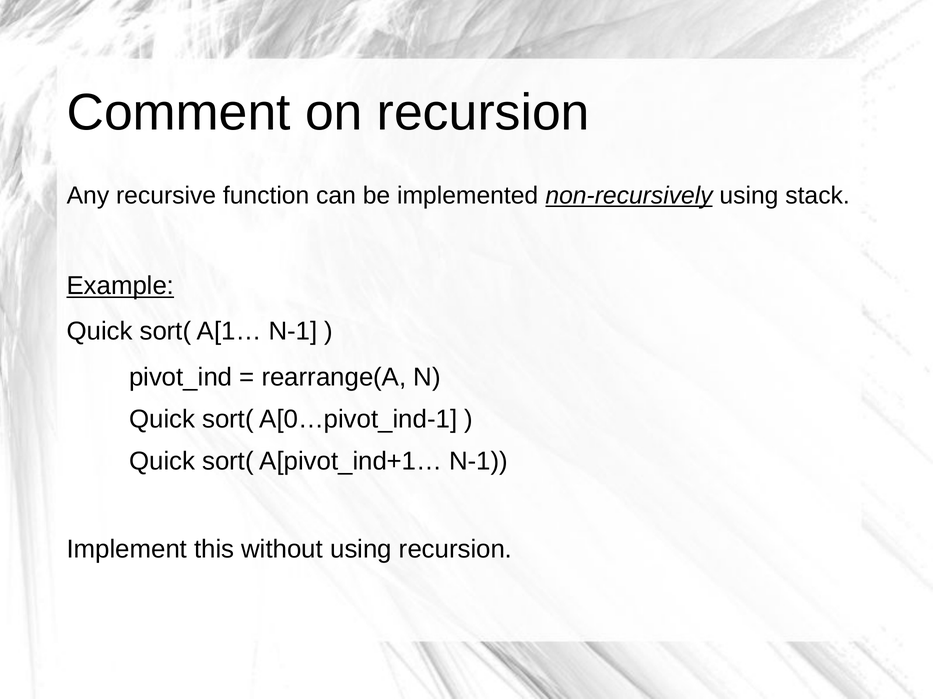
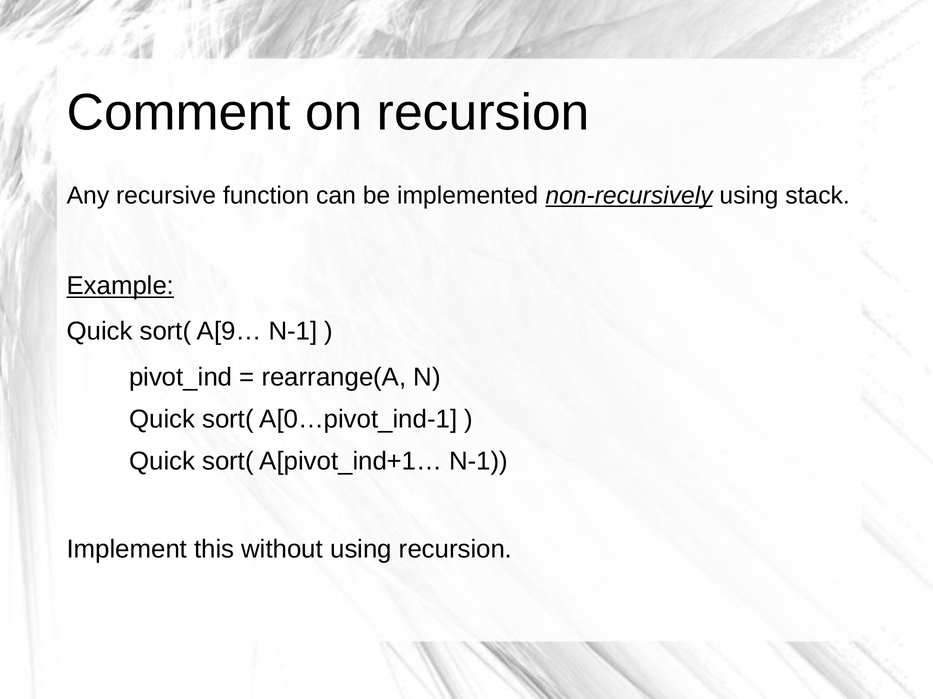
A[1…: A[1… -> A[9… (229, 332)
